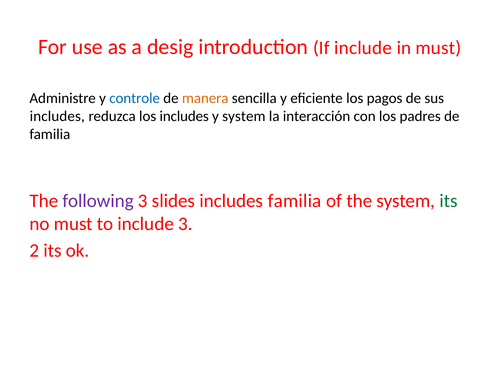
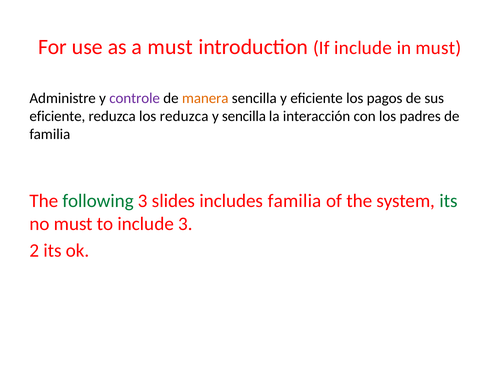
a desig: desig -> must (170, 47)
controle colour: blue -> purple (135, 98)
includes: includes -> eficiente (57, 116)
los includes: includes -> reduzca (184, 116)
y system: system -> sencilla (244, 116)
following colour: purple -> green (98, 201)
